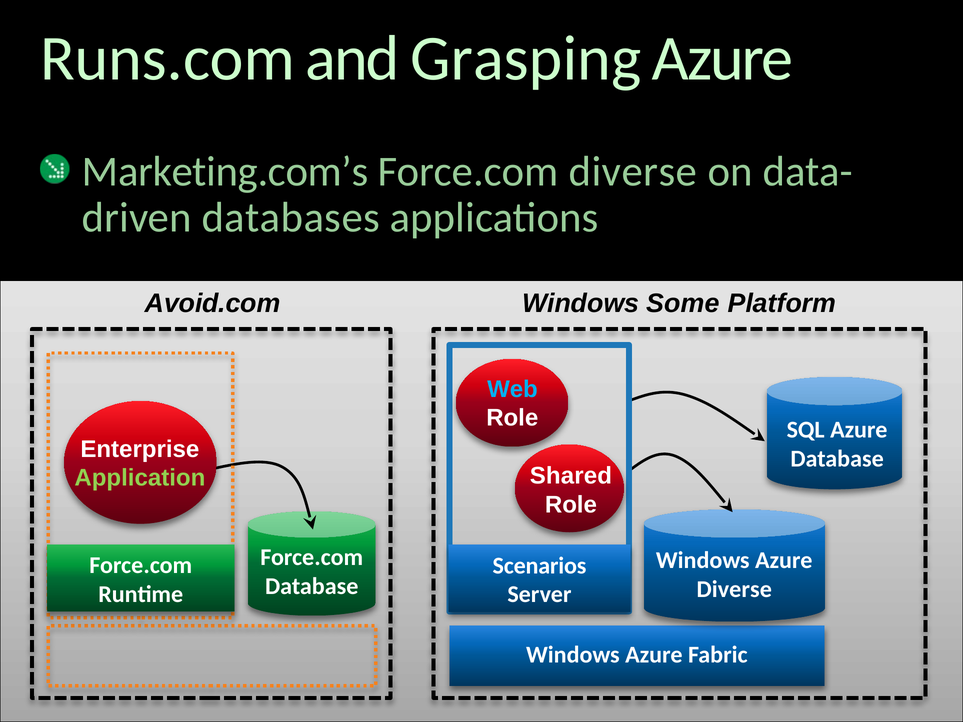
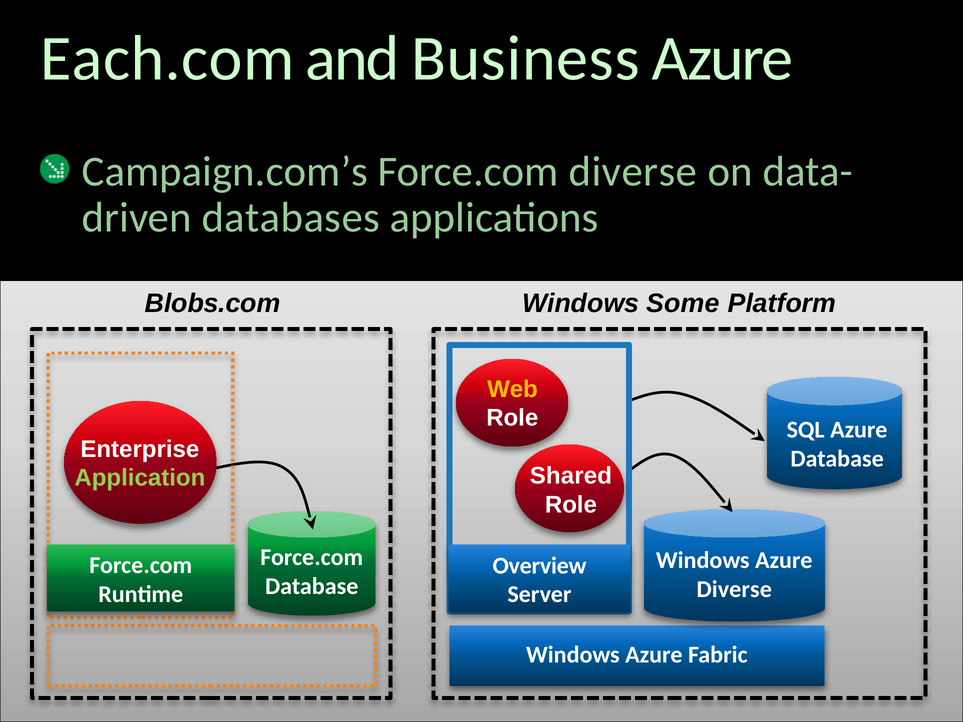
Runs.com: Runs.com -> Each.com (167, 59)
Grasping: Grasping -> Business (525, 59)
Marketing.com’s: Marketing.com’s -> Campaign.com’s (225, 172)
Avoid.com: Avoid.com -> Blobs.com (213, 304)
Web colour: light blue -> yellow (512, 389)
Scenarios: Scenarios -> Overview (540, 566)
